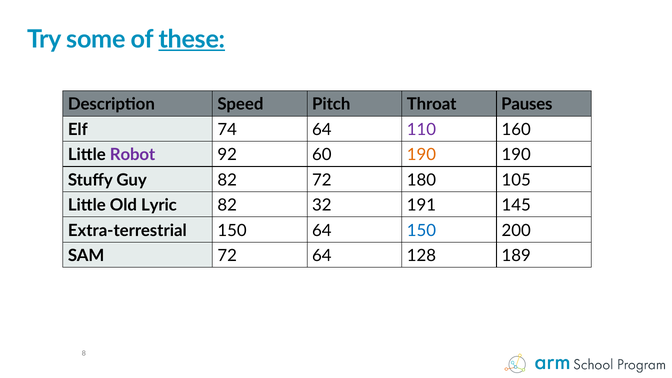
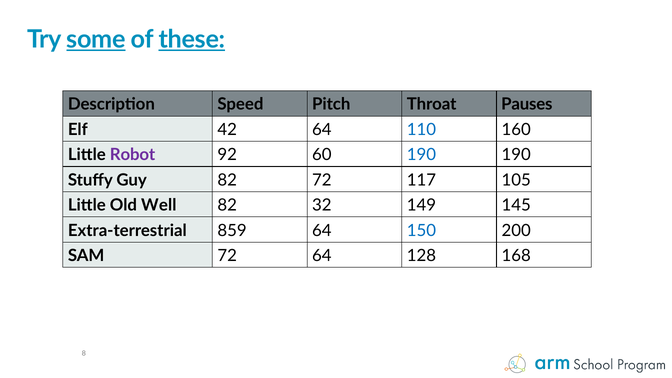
some underline: none -> present (96, 40)
74: 74 -> 42 (227, 130)
110 colour: purple -> blue (421, 130)
190 colour: orange -> blue (421, 155)
180: 180 -> 117 (421, 180)
Lyric: Lyric -> Well (159, 205)
191: 191 -> 149 (421, 205)
Extra-terrestrial 150: 150 -> 859 (232, 230)
189: 189 -> 168 (516, 256)
